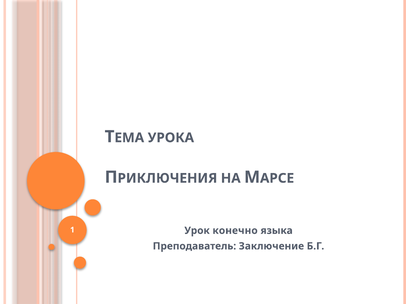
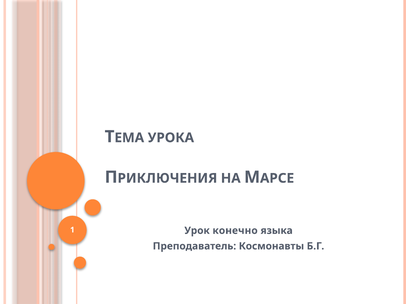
Заключение: Заключение -> Космонавты (271, 247)
